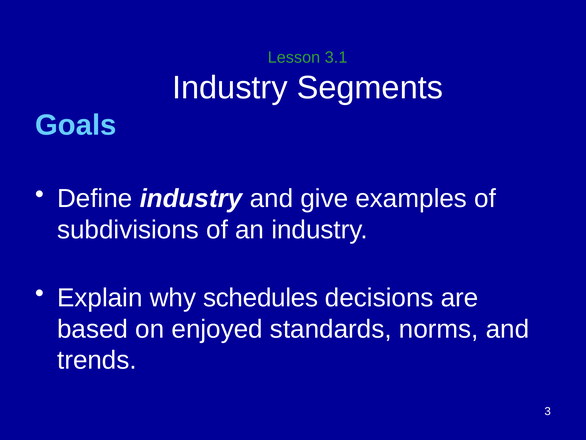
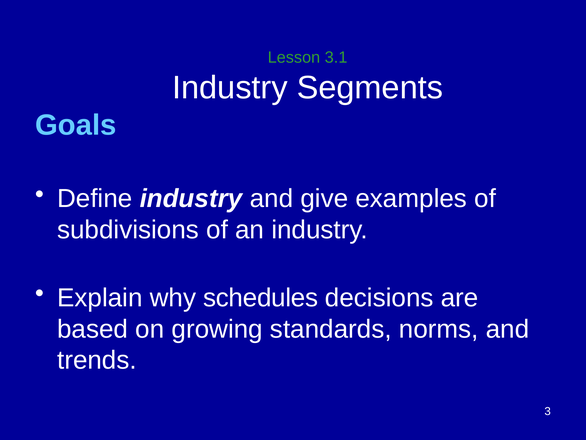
enjoyed: enjoyed -> growing (217, 329)
